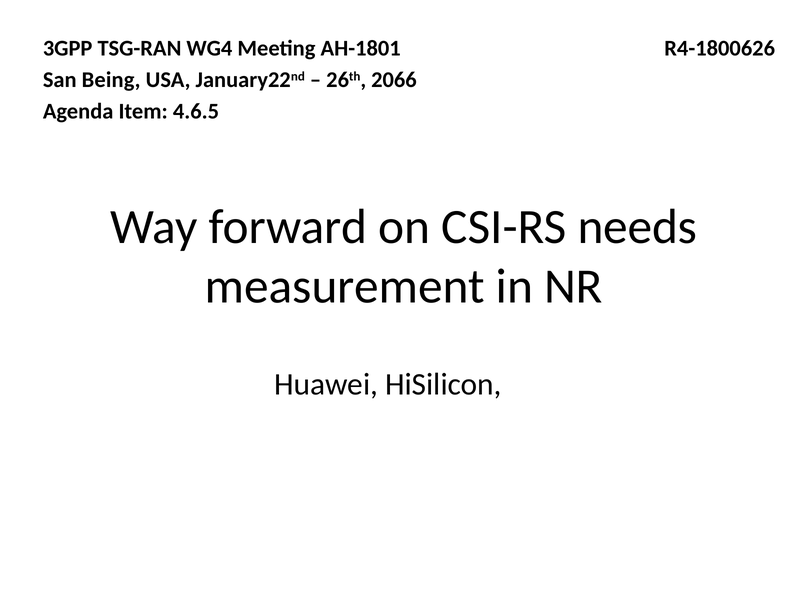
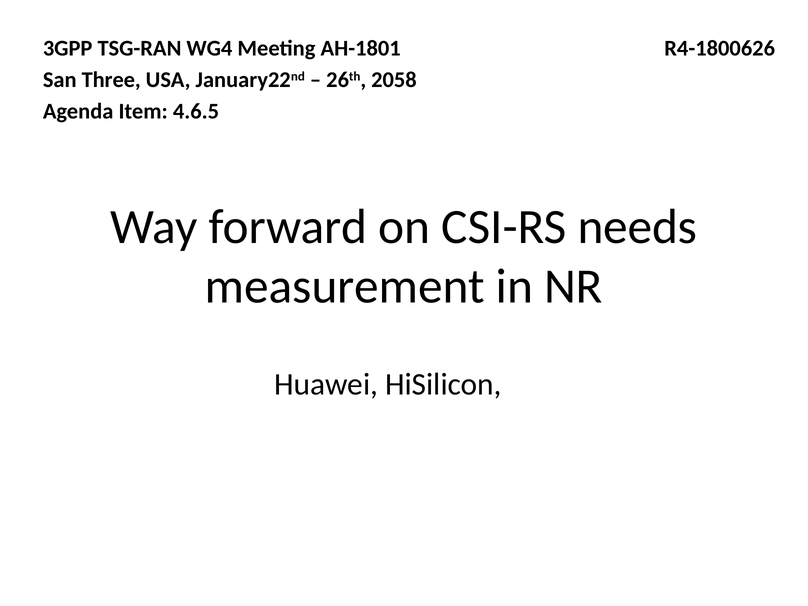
Being: Being -> Three (111, 80)
2066: 2066 -> 2058 (394, 80)
